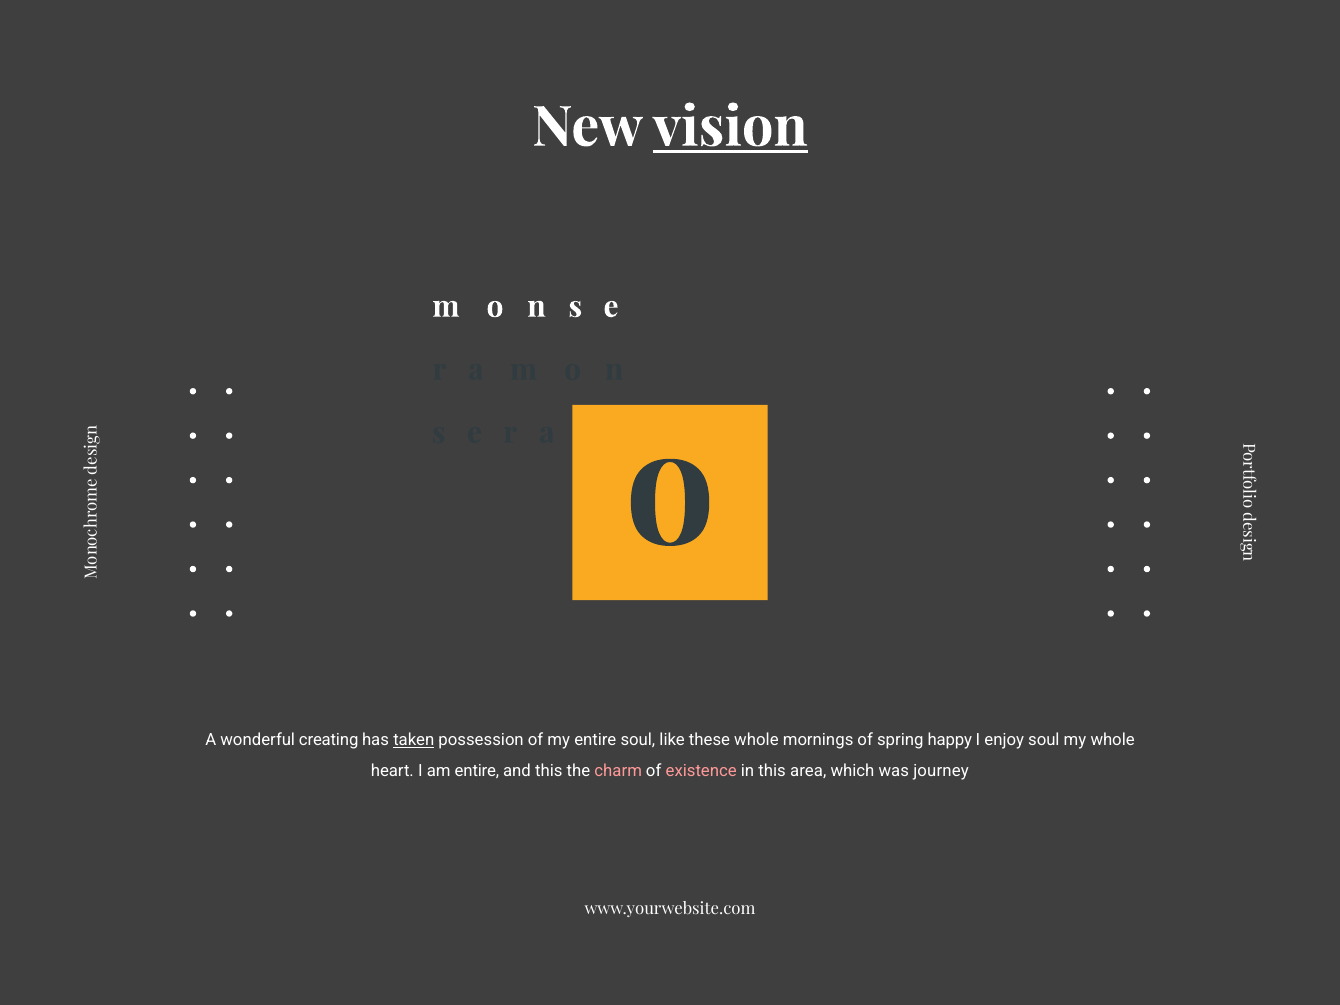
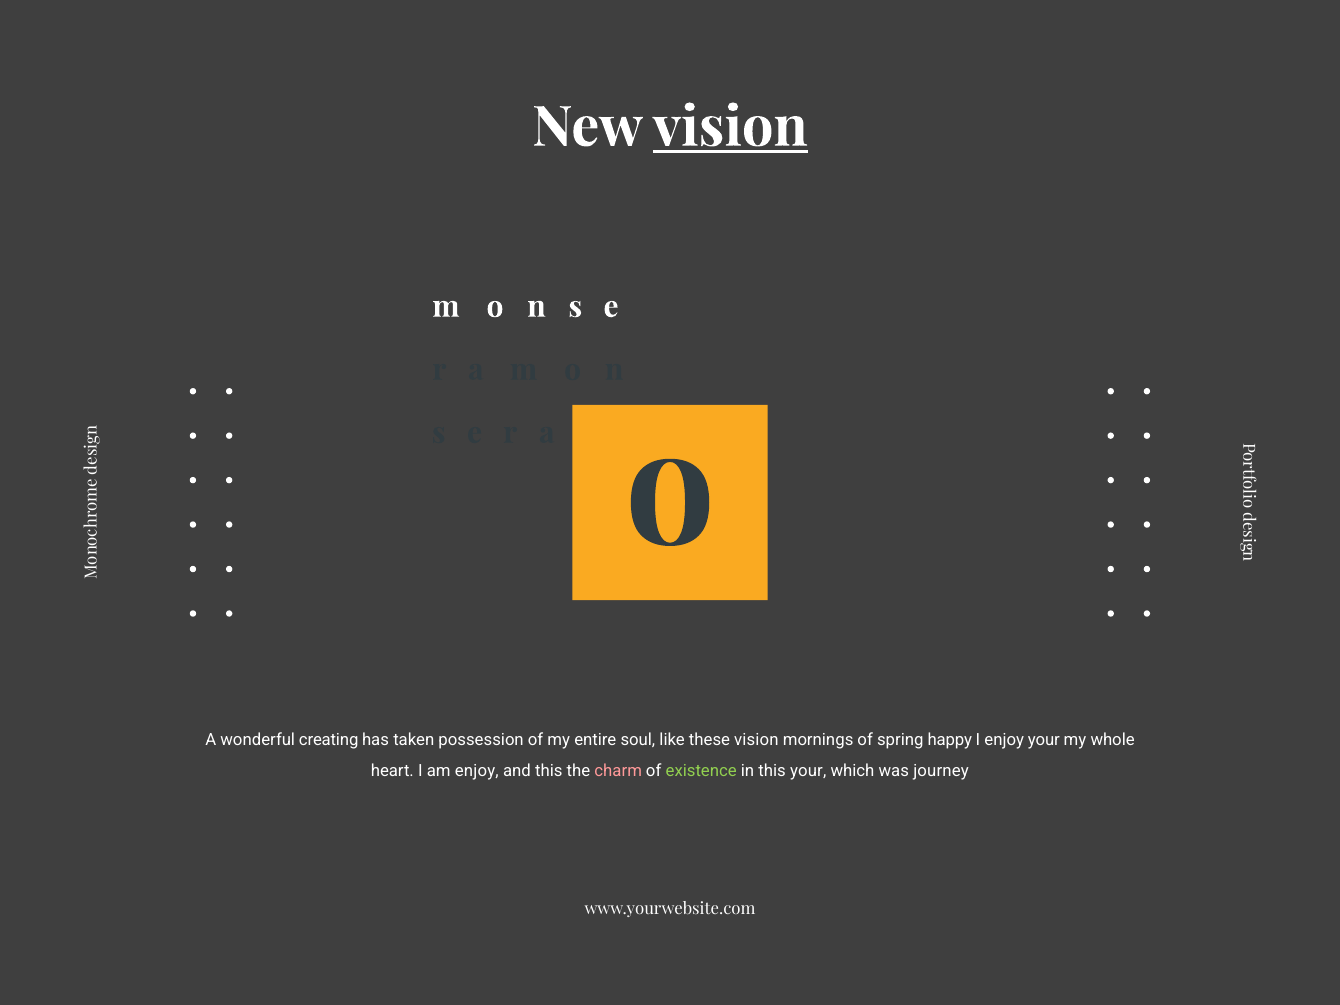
taken underline: present -> none (414, 740)
these whole: whole -> vision (756, 740)
enjoy soul: soul -> your (1044, 740)
am entire: entire -> enjoy (477, 771)
existence colour: pink -> light green (701, 771)
this area: area -> your (808, 771)
